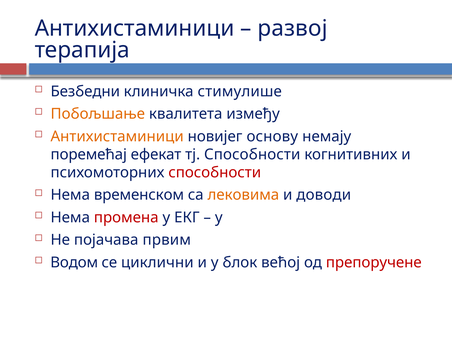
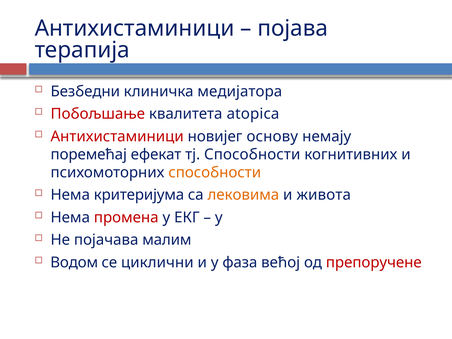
развој: развој -> појава (293, 28)
стимулише: стимулише -> медијатора (240, 91)
Побољшање colour: orange -> red (98, 114)
између: између -> atopica (253, 114)
Антихистаминици colour: orange -> red (117, 136)
способности colour: red -> orange (215, 173)
временском: временском -> критеријума (139, 195)
доводи: доводи -> живота (324, 195)
првим: првим -> малим (167, 240)
блок: блок -> фаза (240, 262)
